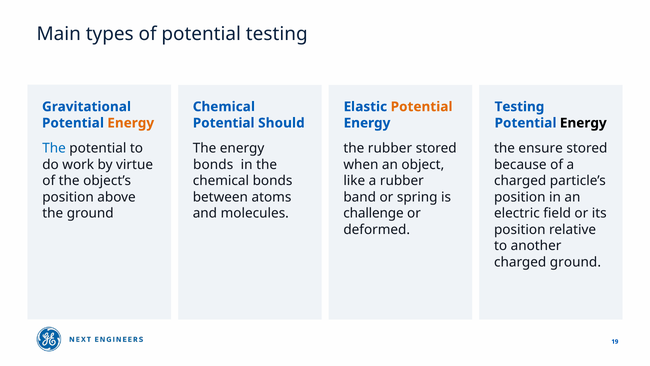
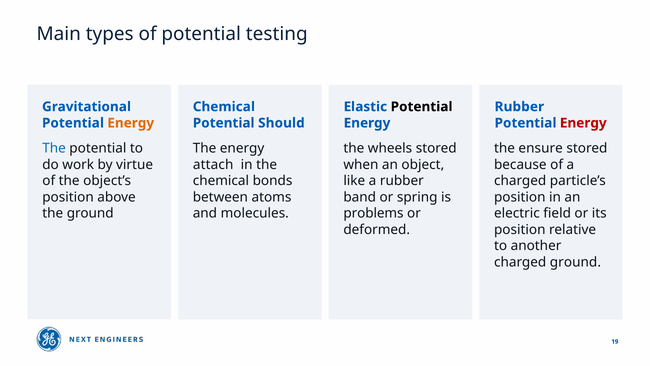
Potential colour: orange -> black (422, 107)
Testing: Testing -> Rubber (519, 107)
Energy colour: black -> red (583, 123)
the rubber: rubber -> wheels (390, 148)
bonds: bonds -> attach (213, 164)
challenge: challenge -> problems (373, 213)
